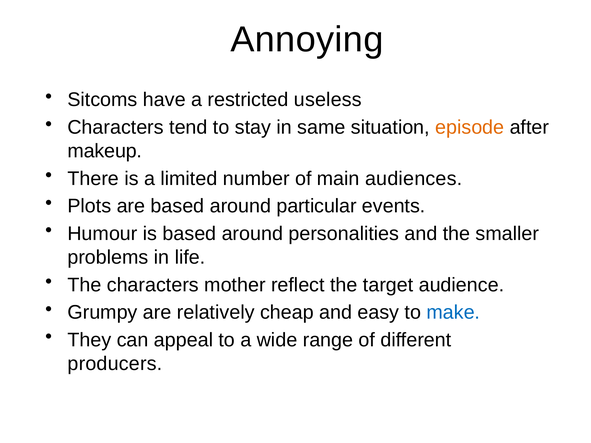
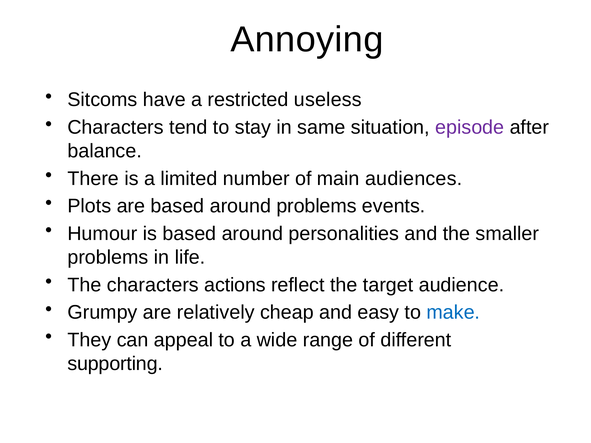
episode colour: orange -> purple (470, 127)
makeup: makeup -> balance (105, 151)
around particular: particular -> problems (317, 206)
mother: mother -> actions (235, 285)
producers: producers -> supporting (115, 364)
